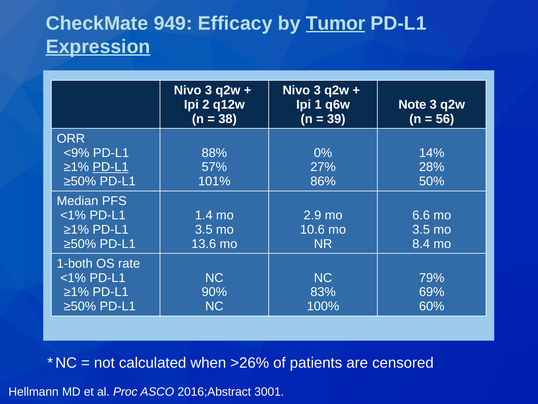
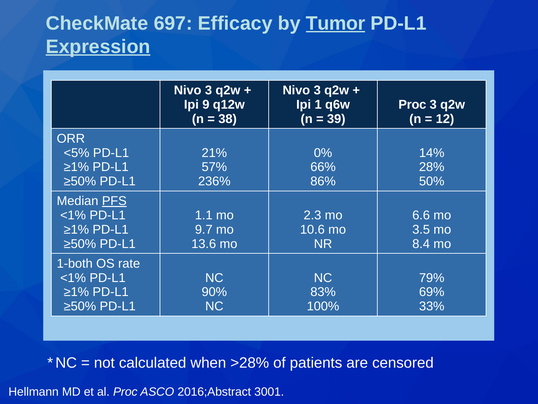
949: 949 -> 697 (173, 23)
2: 2 -> 9 (206, 104)
Note: Note -> Proc (412, 104)
56: 56 -> 12 (445, 119)
<9%: <9% -> <5% (77, 153)
88%: 88% -> 21% (214, 153)
PD-L1 underline: present -> none (111, 167)
27%: 27% -> 66% (323, 167)
101%: 101% -> 236% (214, 181)
PFS underline: none -> present (114, 201)
1.4: 1.4 -> 1.1 (204, 215)
2.9: 2.9 -> 2.3 (312, 215)
3.5: 3.5 -> 9.7 (204, 229)
60%: 60% -> 33% (432, 306)
>26%: >26% -> >28% (250, 362)
